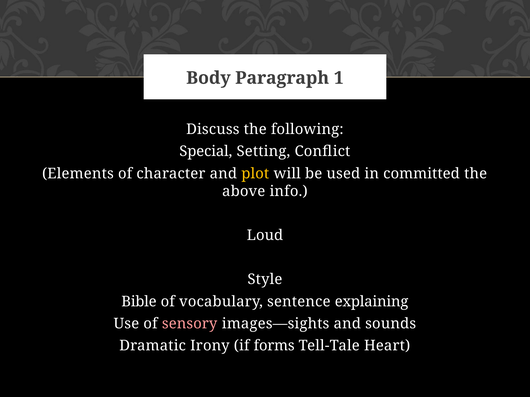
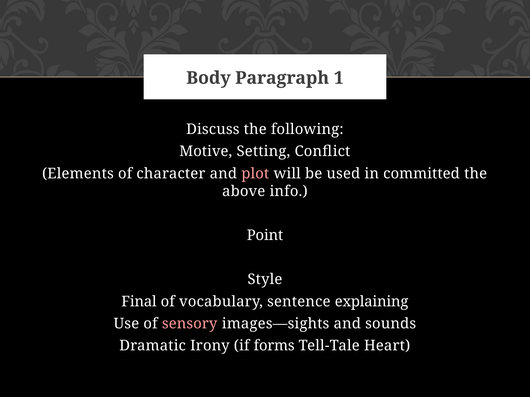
Special: Special -> Motive (206, 152)
plot colour: yellow -> pink (255, 174)
Loud: Loud -> Point (265, 236)
Bible: Bible -> Final (139, 302)
